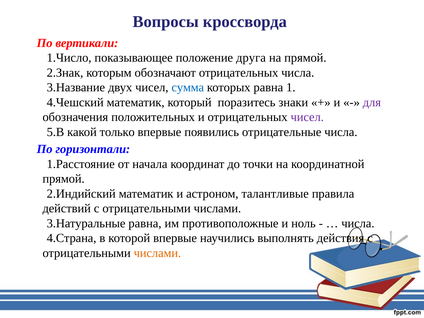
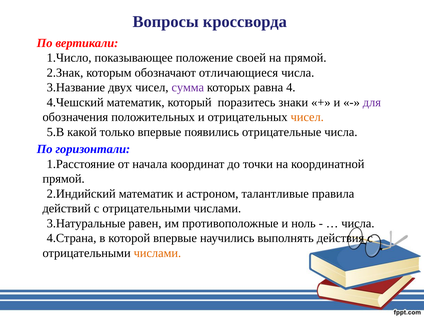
друга: друга -> своей (251, 58)
обозначают отрицательных: отрицательных -> отличающиеся (239, 73)
сумма colour: blue -> purple (188, 88)
1: 1 -> 4 (291, 88)
чисел colour: purple -> orange (307, 117)
равна: равна -> равен (145, 223)
